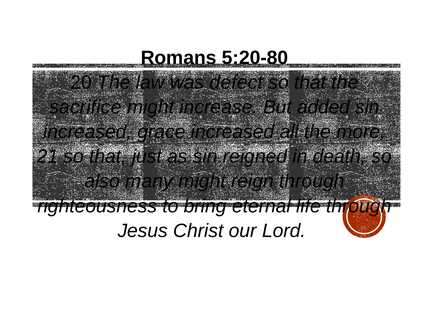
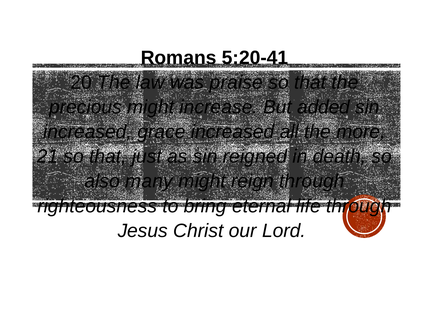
5:20-80: 5:20-80 -> 5:20-41 (255, 58)
defect: defect -> praise (236, 82)
sacrifice: sacrifice -> precious (85, 107)
